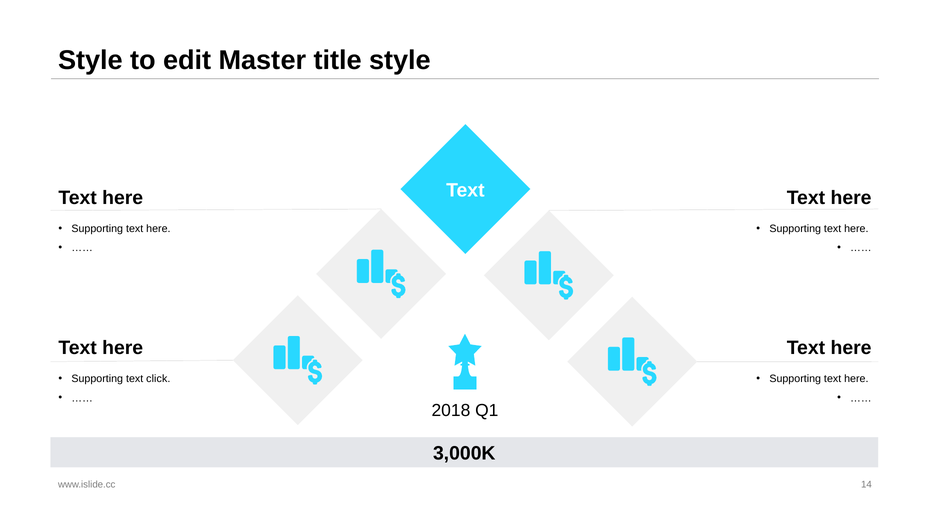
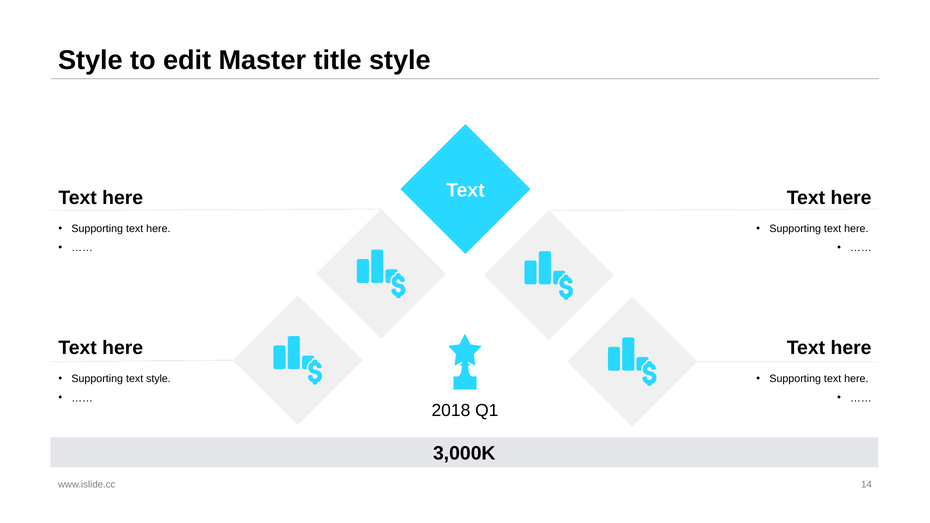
text click: click -> style (158, 379)
